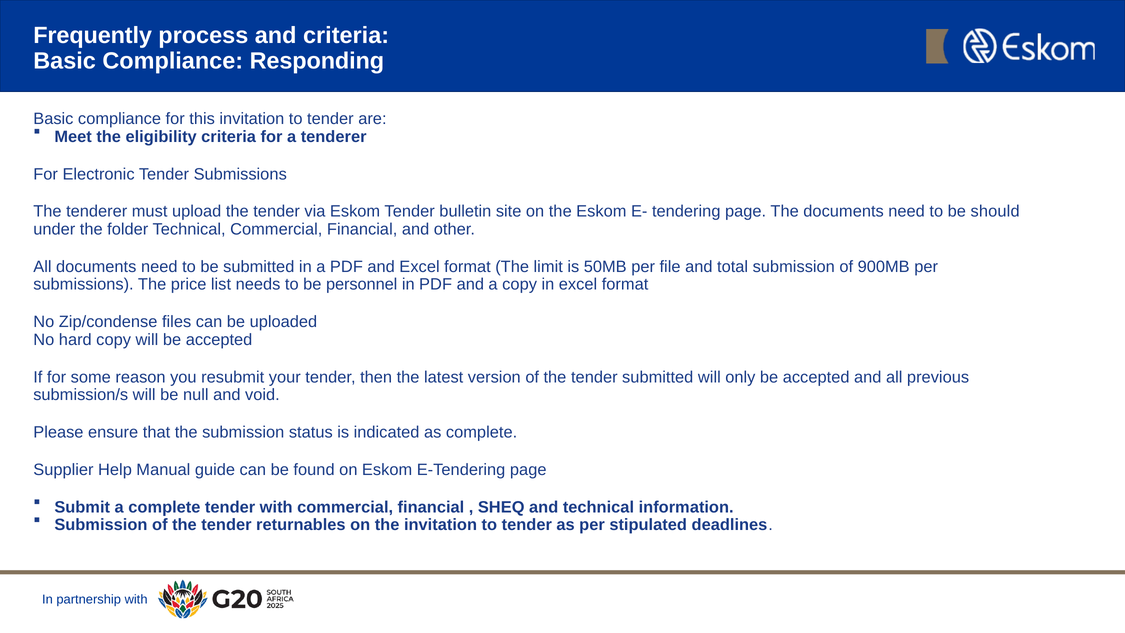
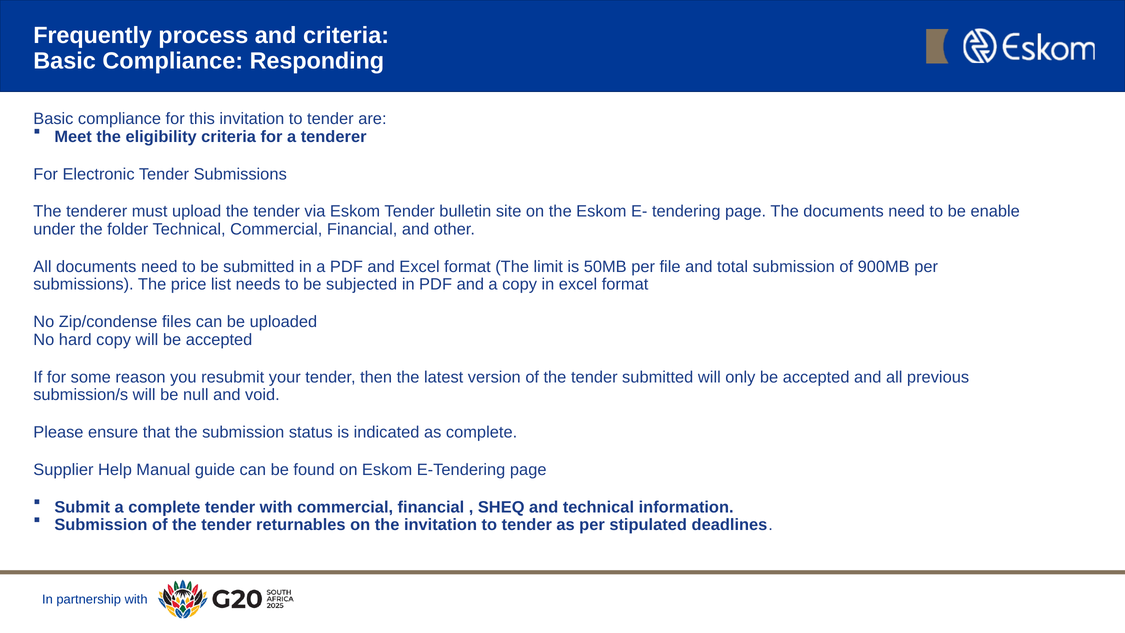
should: should -> enable (995, 211)
personnel: personnel -> subjected (362, 284)
